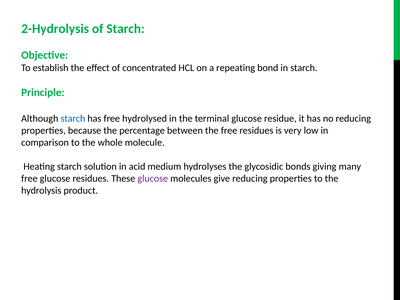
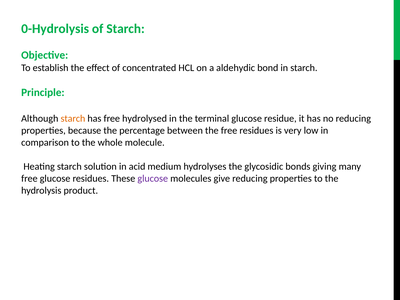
2-Hydrolysis: 2-Hydrolysis -> 0-Hydrolysis (55, 29)
repeating: repeating -> aldehydic (236, 68)
starch colour: blue -> orange (73, 118)
